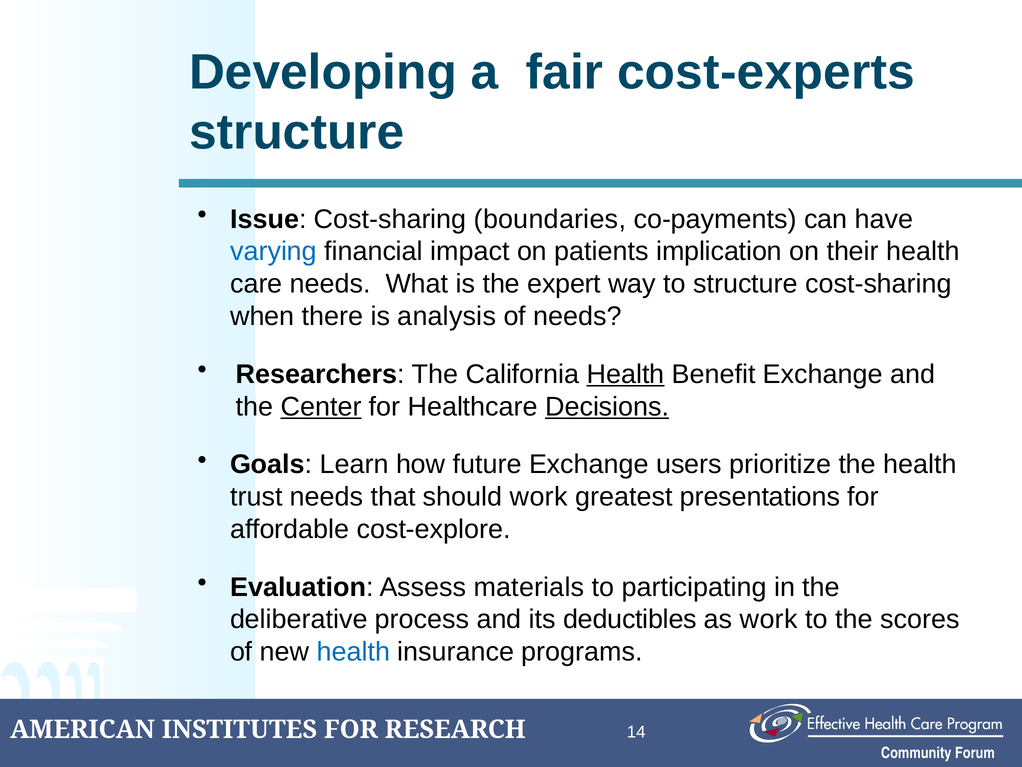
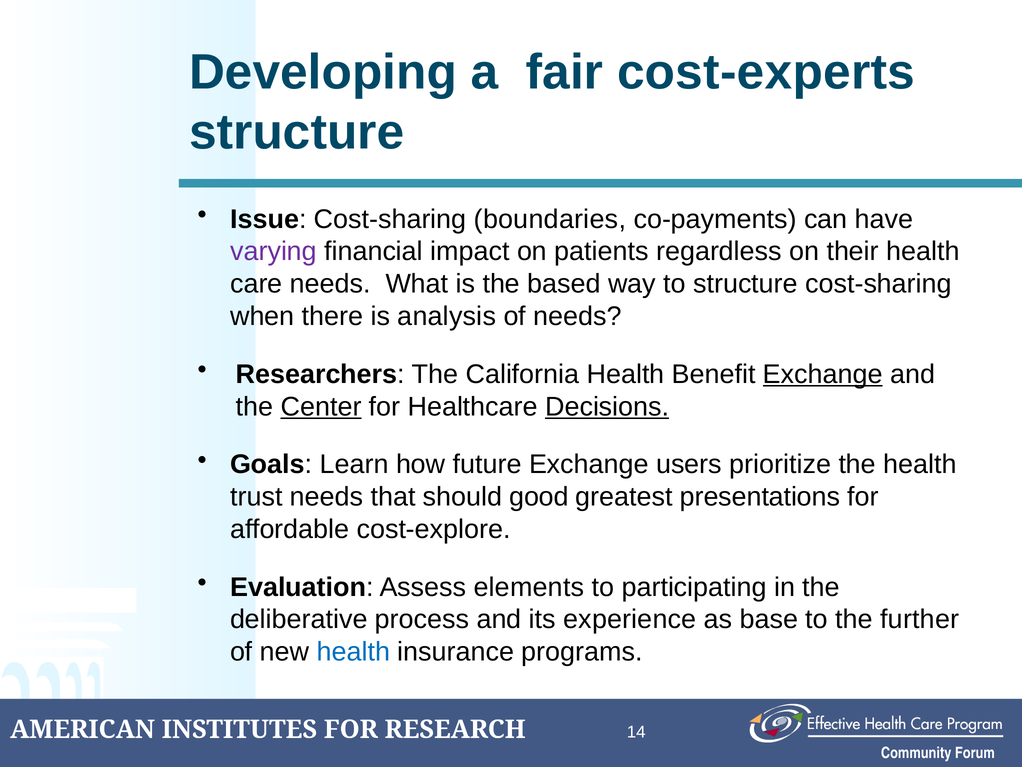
varying colour: blue -> purple (274, 251)
implication: implication -> regardless (719, 251)
expert: expert -> based (564, 284)
Health underline: present -> none (626, 374)
Exchange underline: none -> present (823, 374)
should work: work -> good (539, 497)
materials: materials -> elements (529, 587)
deductibles: deductibles -> experience (630, 619)
as work: work -> base (769, 619)
scores: scores -> further (920, 619)
